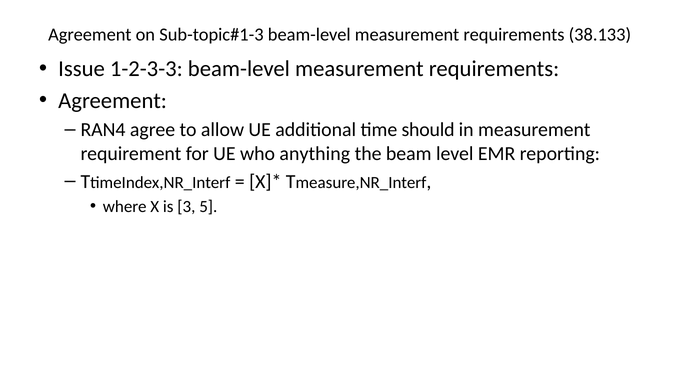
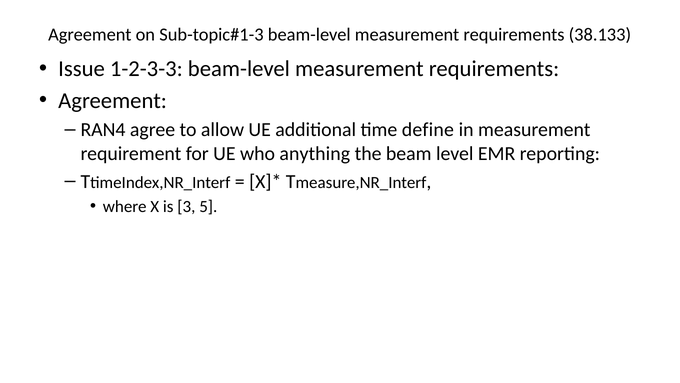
should: should -> define (428, 130)
